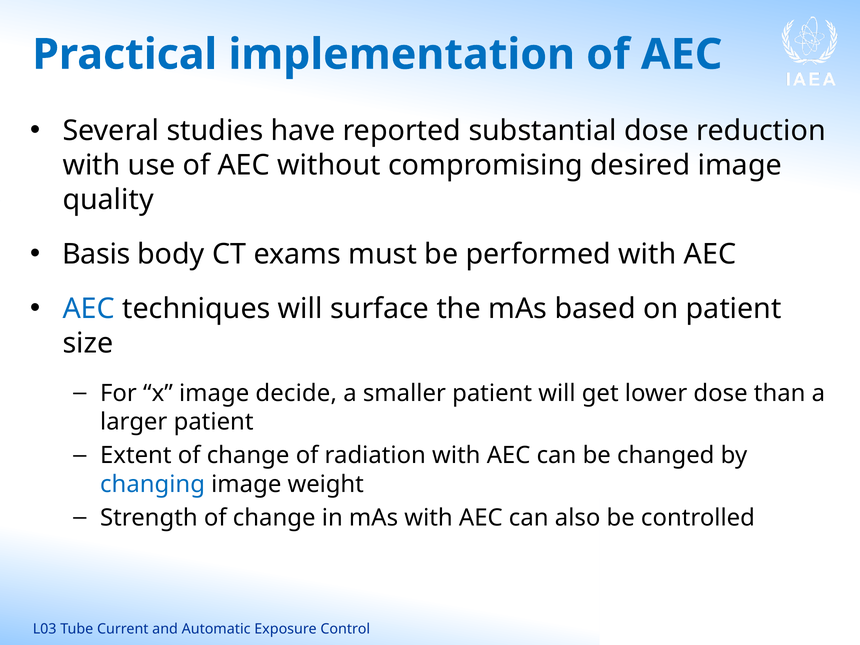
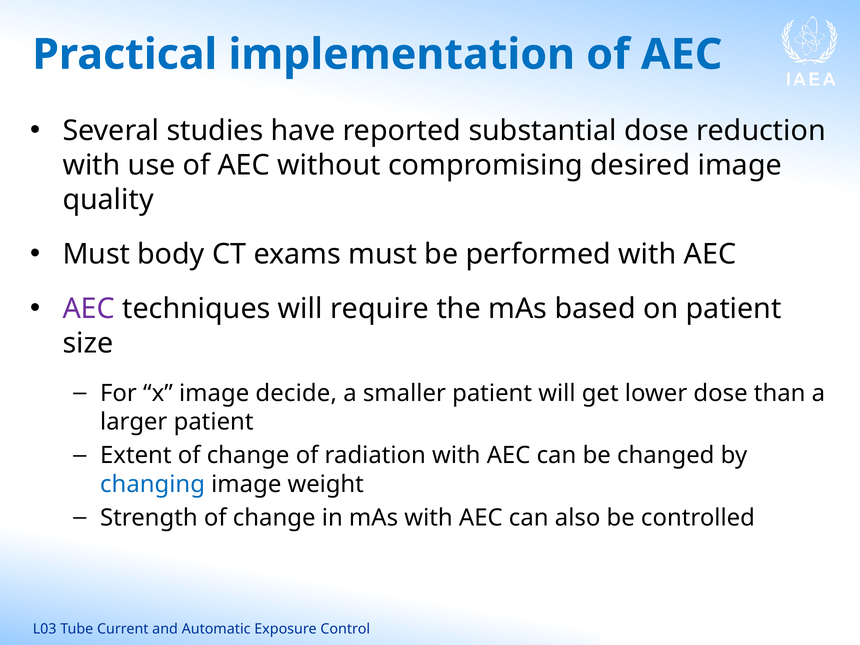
Basis: Basis -> Must (96, 254)
AEC colour: blue -> purple (89, 309)
surface: surface -> require (380, 309)
